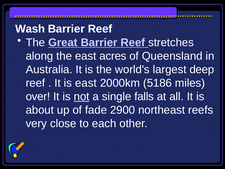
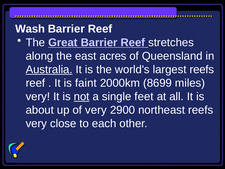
Australia underline: none -> present (49, 69)
largest deep: deep -> reefs (202, 69)
is east: east -> faint (86, 83)
5186: 5186 -> 8699 (158, 83)
over: over -> very (38, 96)
falls: falls -> feet (144, 96)
of fade: fade -> very (96, 110)
